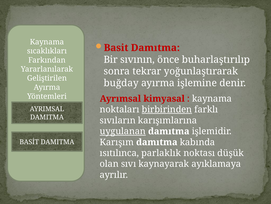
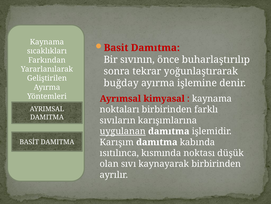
birbirinden underline: present -> none (167, 109)
parlaklık: parlaklık -> kısmında (161, 153)
kaynayarak ayıklamaya: ayıklamaya -> birbirinden (216, 163)
